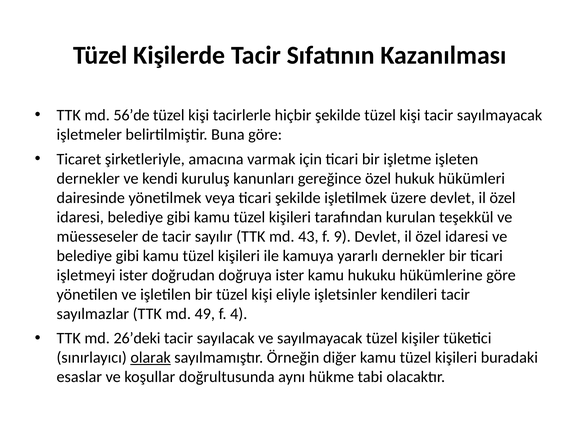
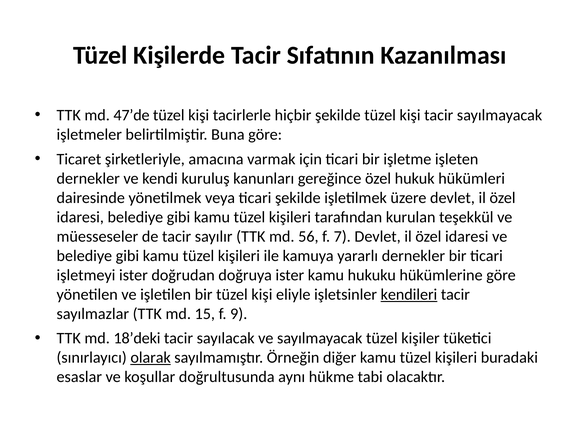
56’de: 56’de -> 47’de (132, 115)
43: 43 -> 56 (308, 236)
9: 9 -> 7 (342, 236)
kendileri underline: none -> present (409, 294)
49: 49 -> 15 (205, 314)
4: 4 -> 9 (239, 314)
26’deki: 26’deki -> 18’deki (137, 338)
